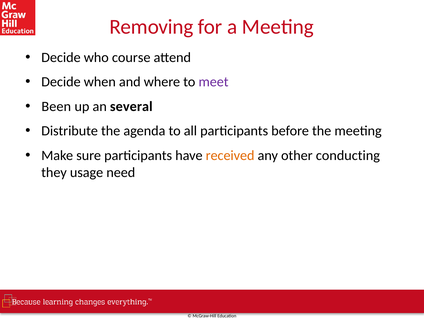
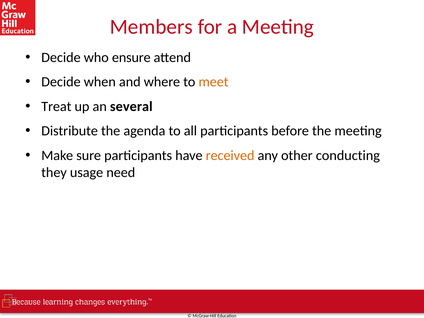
Removing: Removing -> Members (151, 27)
course: course -> ensure (131, 57)
meet colour: purple -> orange (214, 82)
Been: Been -> Treat (56, 106)
